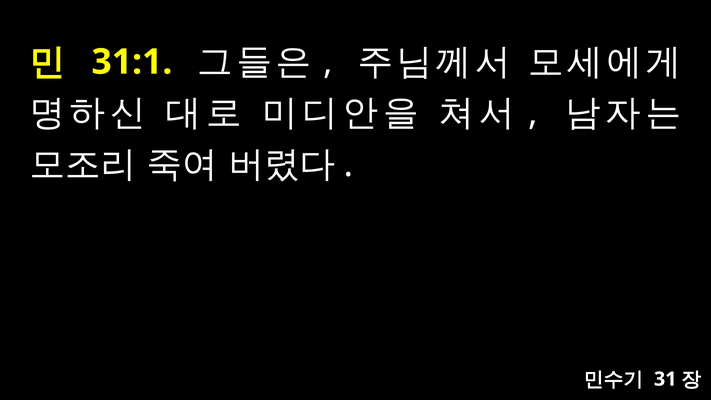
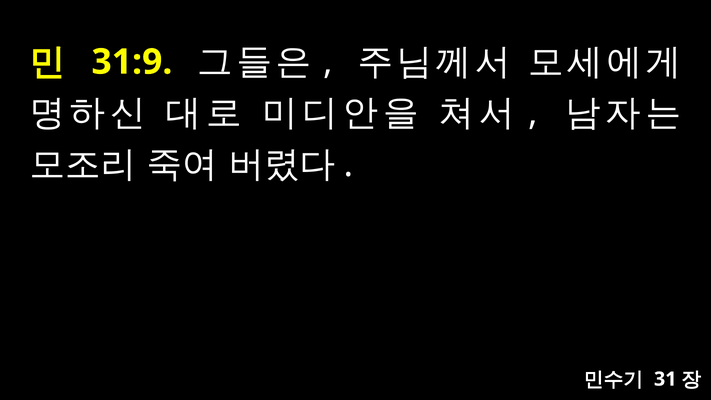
31:1: 31:1 -> 31:9 (132, 62)
